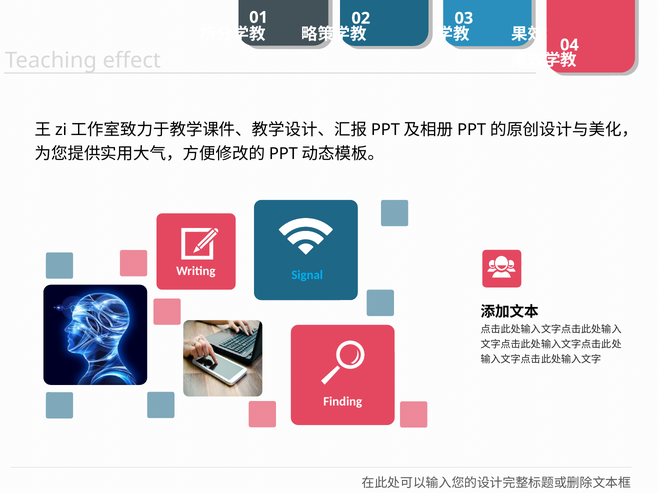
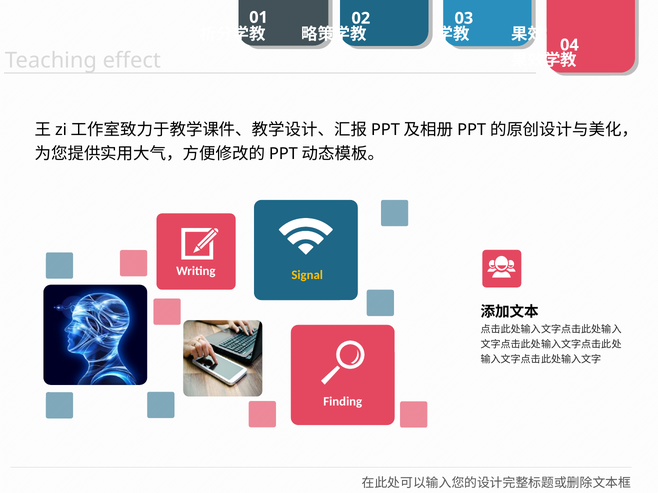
Signal colour: light blue -> yellow (307, 275)
